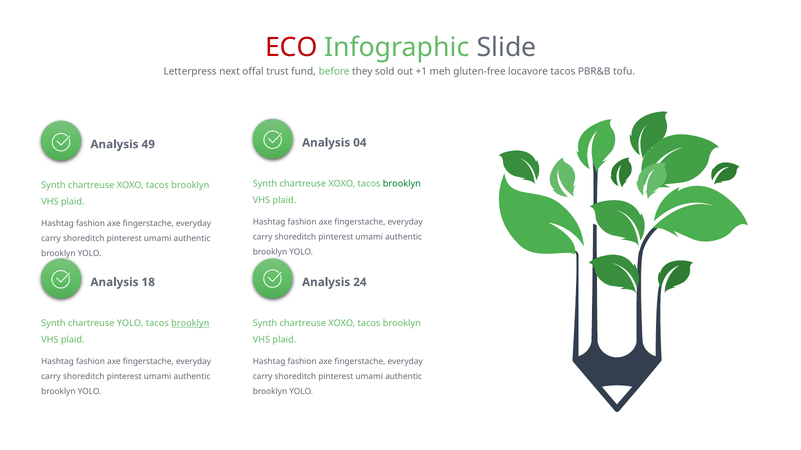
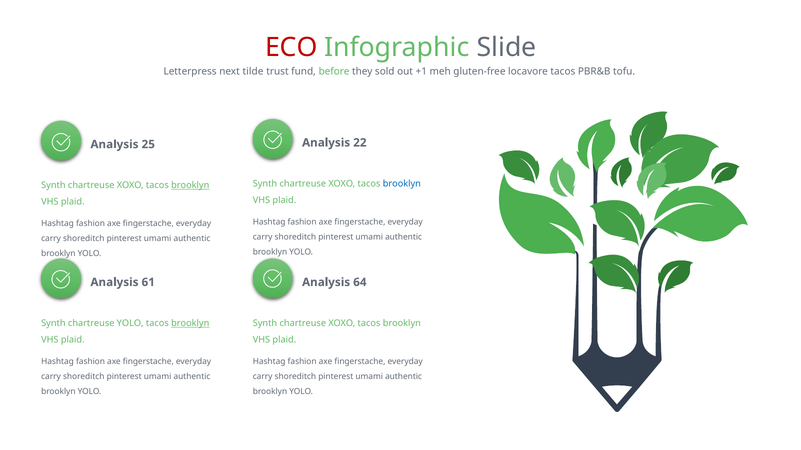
offal: offal -> tilde (253, 71)
04: 04 -> 22 (360, 143)
49: 49 -> 25 (148, 145)
brooklyn colour: green -> blue (402, 184)
brooklyn underline: none -> present (190, 186)
18: 18 -> 61 (148, 283)
24: 24 -> 64 (360, 283)
